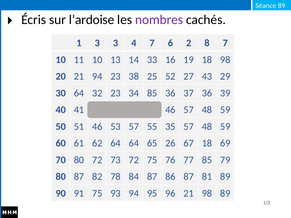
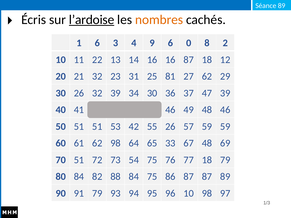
l’ardoise underline: none -> present (92, 20)
nombres colour: purple -> orange (159, 20)
1 3: 3 -> 6 (97, 43)
4 7: 7 -> 9 (152, 43)
2: 2 -> 0 (189, 43)
8 7: 7 -> 2 (225, 43)
11 10: 10 -> 22 (97, 60)
14 33: 33 -> 16 (152, 60)
16 19: 19 -> 87 (189, 60)
18 98: 98 -> 12 (225, 60)
21 94: 94 -> 32 (97, 76)
38: 38 -> 31 (134, 76)
52: 52 -> 81 (170, 76)
27 43: 43 -> 62 (207, 76)
30 64: 64 -> 26 (79, 93)
32 23: 23 -> 39 (116, 93)
34 85: 85 -> 30 (152, 93)
37 36: 36 -> 47 (207, 93)
46 57: 57 -> 49 (189, 110)
59: 59 -> 46 (225, 110)
51 46: 46 -> 51 (97, 127)
53 57: 57 -> 42 (134, 127)
55 35: 35 -> 26 (170, 127)
48: 48 -> 59 (207, 127)
62 64: 64 -> 98 (116, 143)
26: 26 -> 33 (170, 143)
67 18: 18 -> 48 (207, 143)
70 80: 80 -> 51 (79, 160)
73 72: 72 -> 54 (134, 160)
77 85: 85 -> 18 (207, 160)
80 87: 87 -> 84 (79, 177)
78: 78 -> 88 (116, 177)
84 87: 87 -> 75 (152, 177)
87 81: 81 -> 87 (207, 177)
91 75: 75 -> 79 (97, 194)
96 21: 21 -> 10 (189, 194)
98 89: 89 -> 97 (225, 194)
